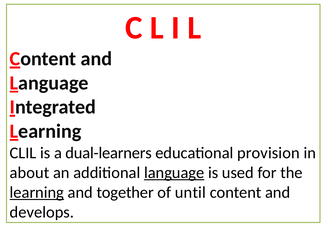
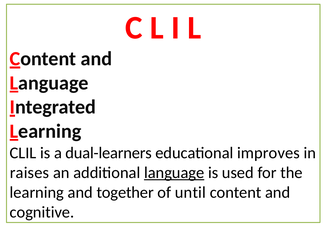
provision: provision -> improves (268, 153)
about: about -> raises (29, 173)
learning underline: present -> none (37, 192)
develops: develops -> cognitive (42, 212)
